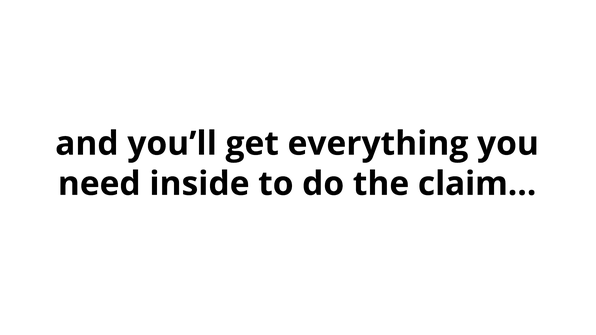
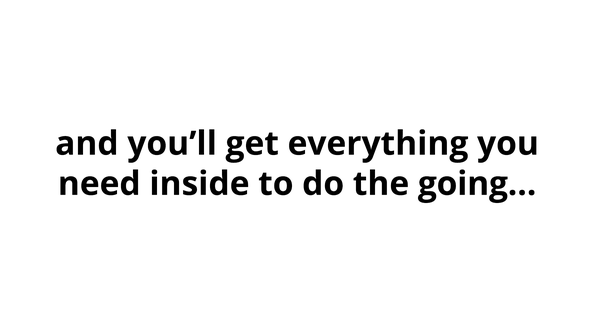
claim…: claim… -> going… (477, 184)
